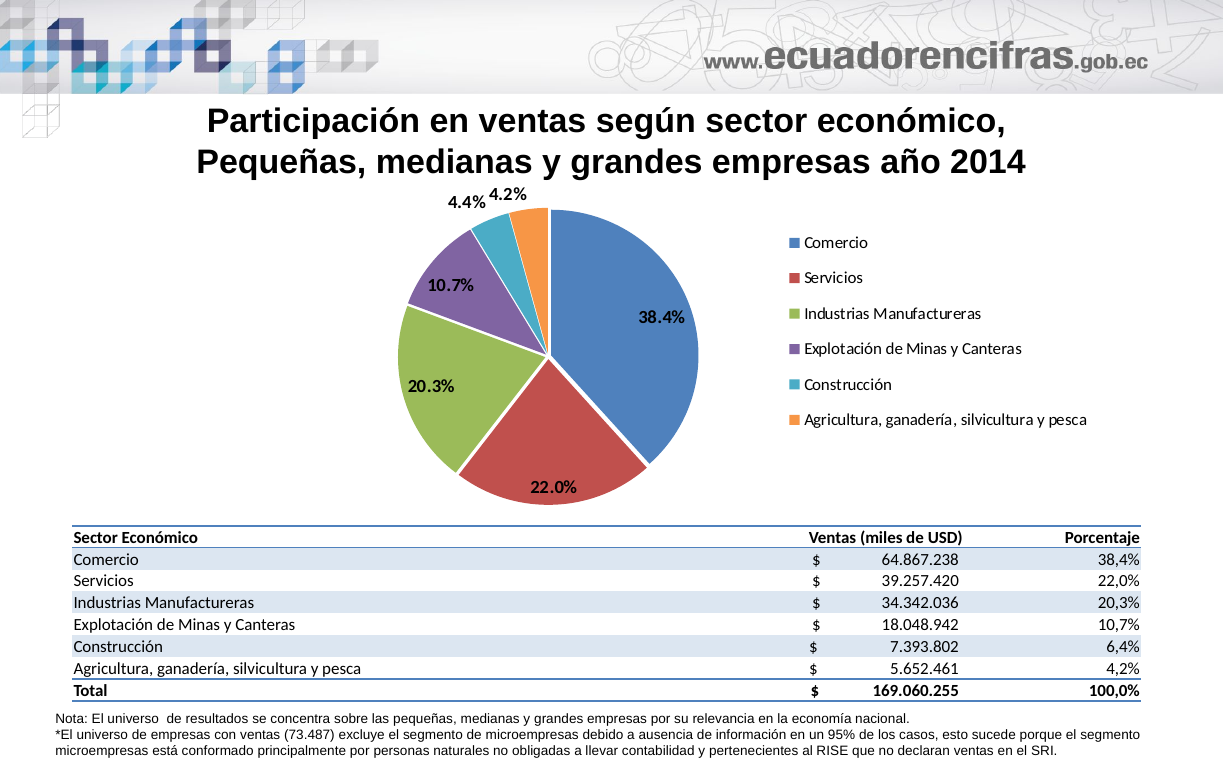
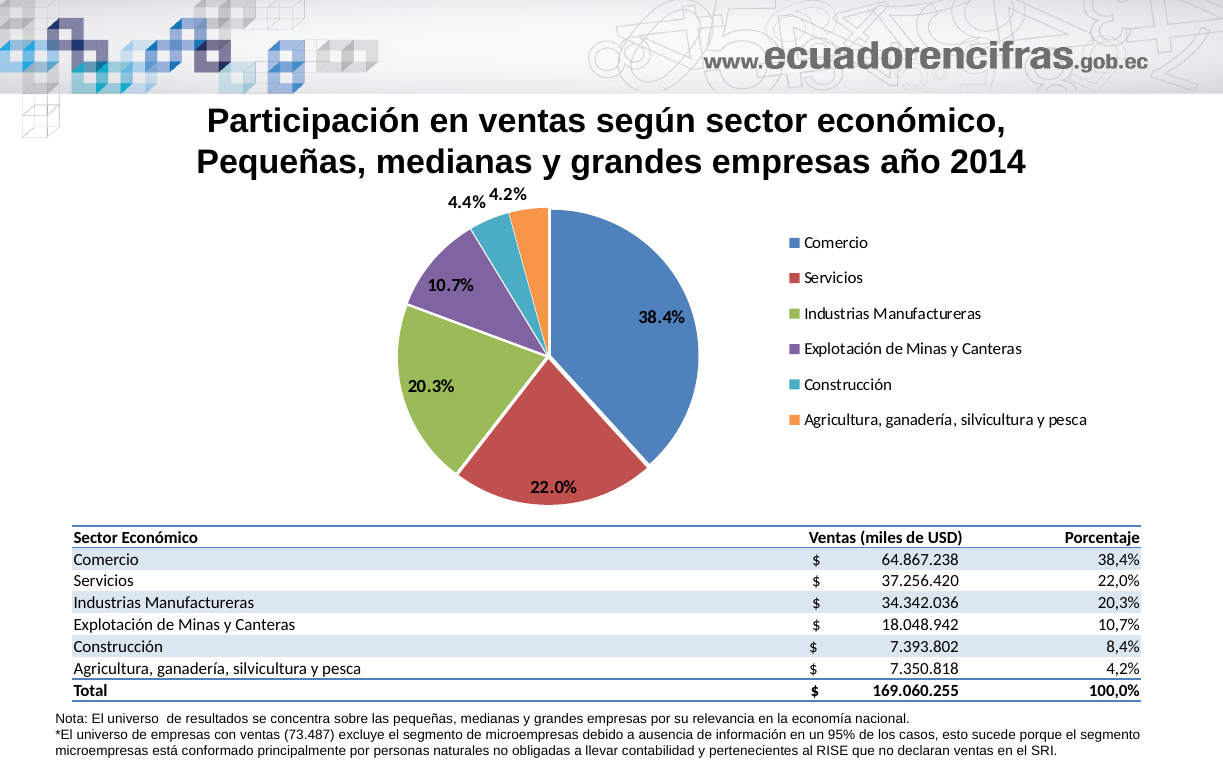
39.257.420: 39.257.420 -> 37.256.420 (920, 582)
6,4%: 6,4% -> 8,4% (1123, 647)
5.652.461: 5.652.461 -> 7.350.818 (924, 669)
